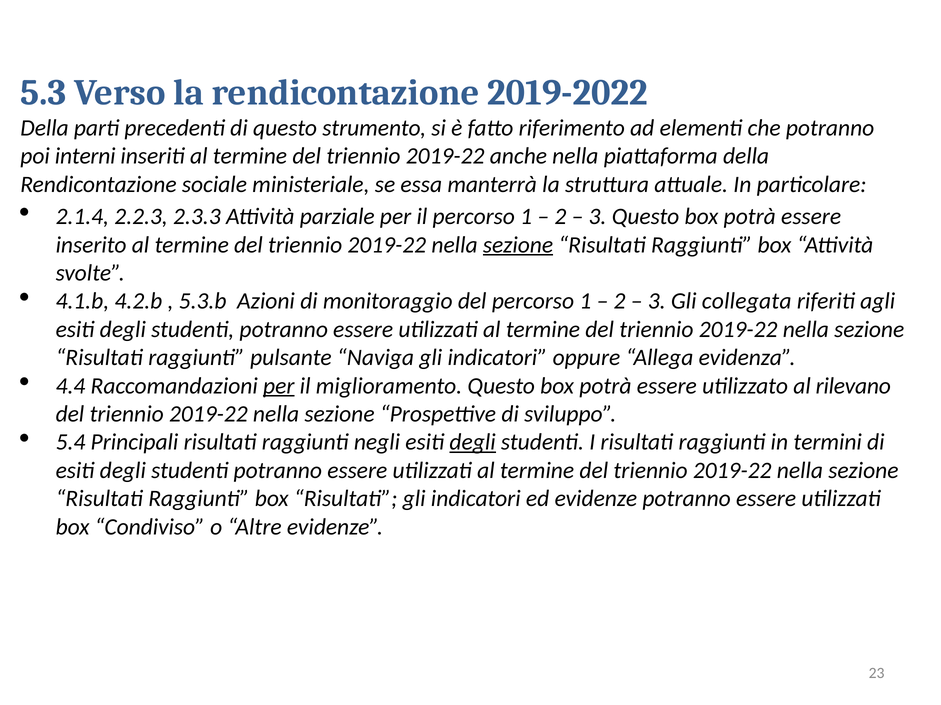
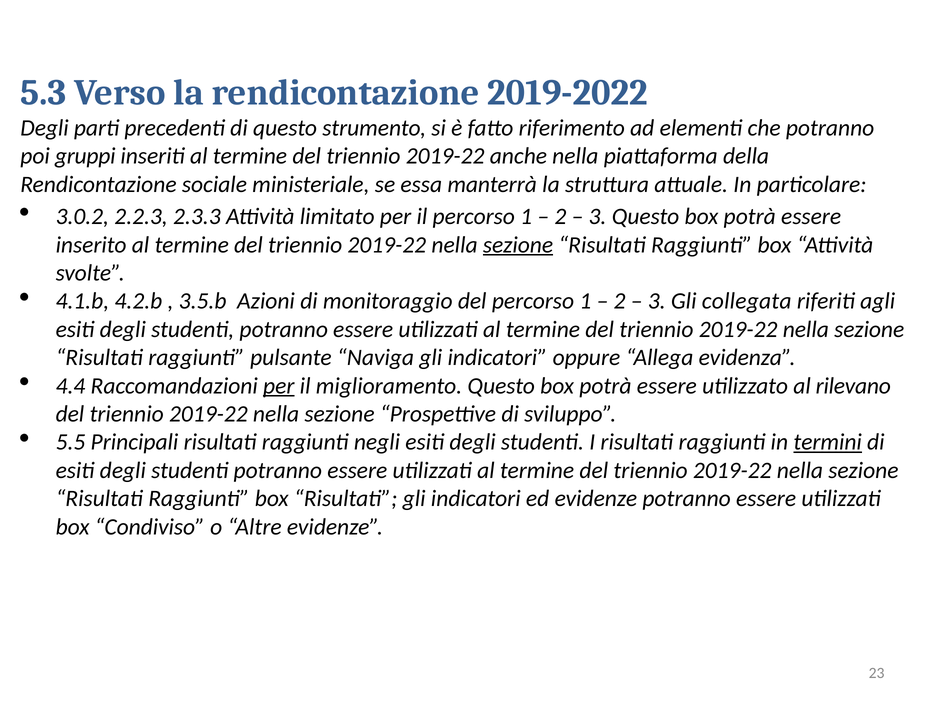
Della: Della -> Degli (45, 128)
interni: interni -> gruppi (85, 156)
2.1.4: 2.1.4 -> 3.0.2 (82, 217)
parziale: parziale -> limitato (337, 217)
5.3.b: 5.3.b -> 3.5.b (203, 301)
5.4: 5.4 -> 5.5 (70, 443)
degli underline: present -> none (473, 443)
termini underline: none -> present (828, 443)
